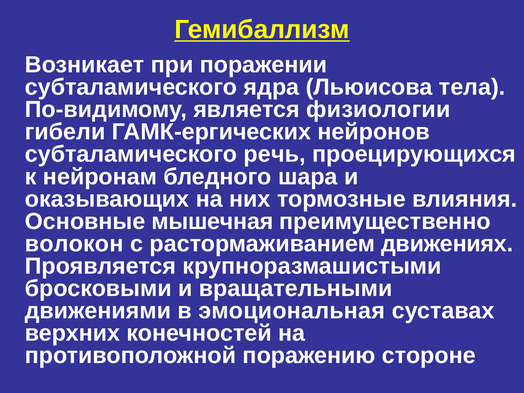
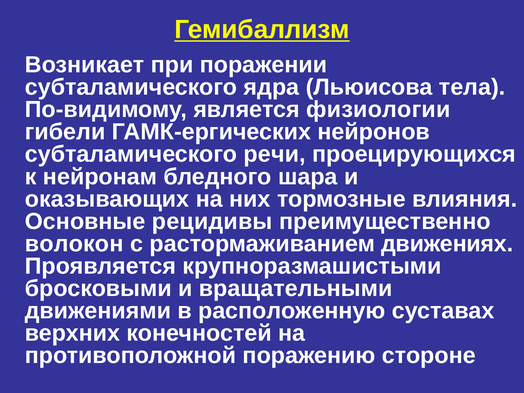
речь: речь -> речи (275, 154)
мышечная: мышечная -> рецидивы (212, 221)
эмоциональная: эмоциональная -> расположенную (292, 311)
